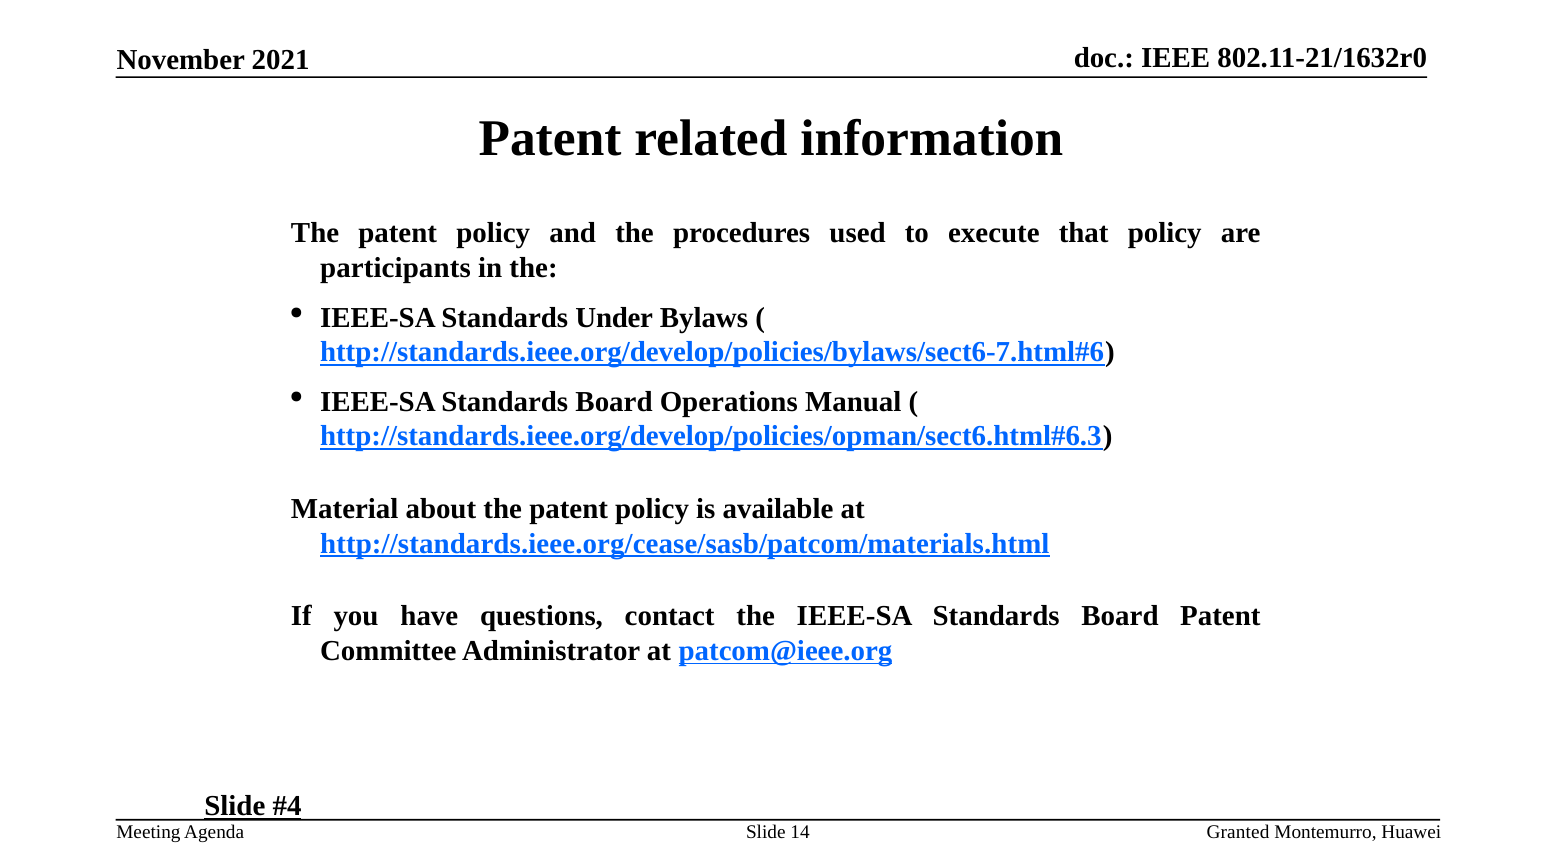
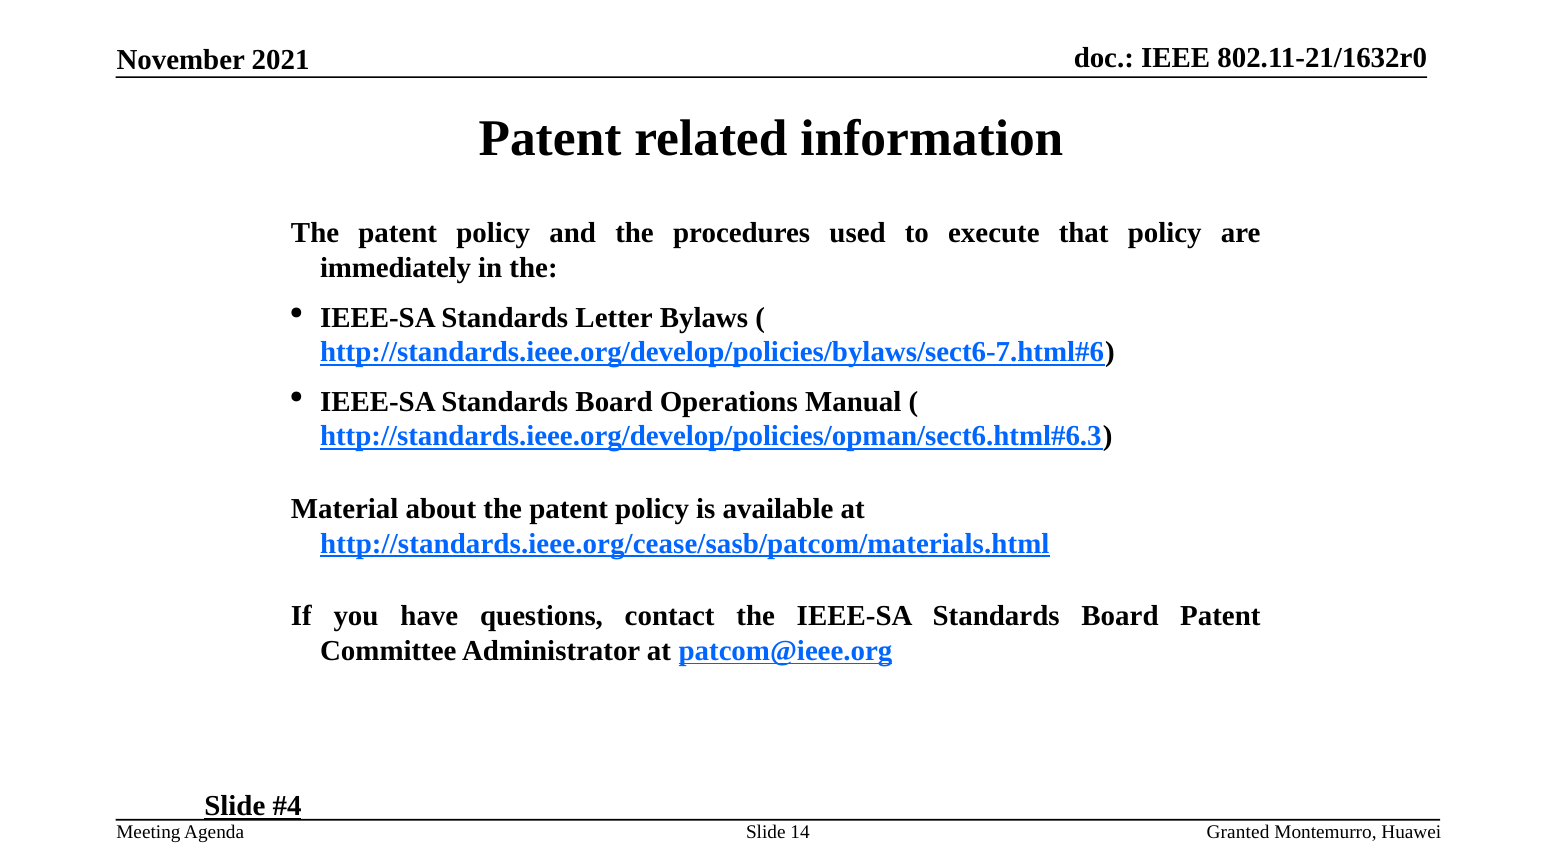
participants: participants -> immediately (396, 268)
Under: Under -> Letter (614, 317)
